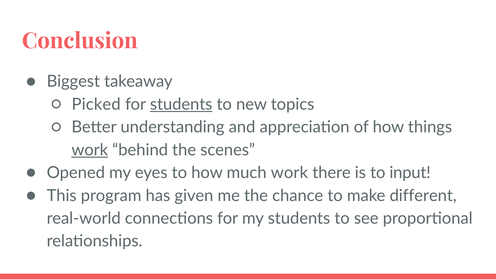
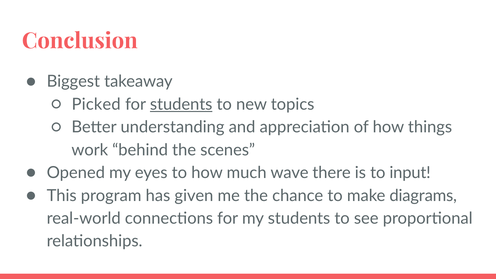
work underline: present -> none (90, 150)
much work: work -> wave (290, 173)
different: different -> diagrams (423, 196)
